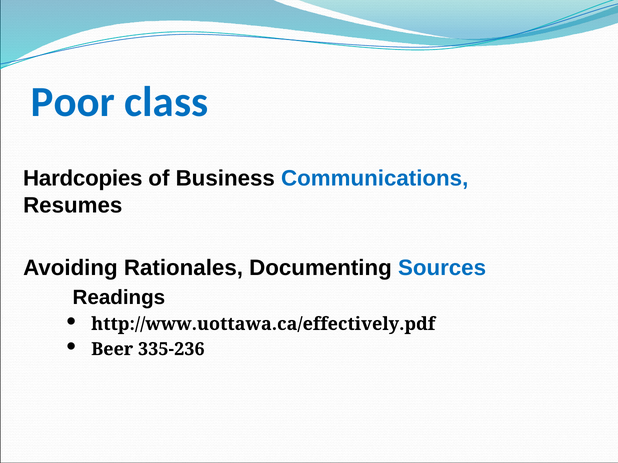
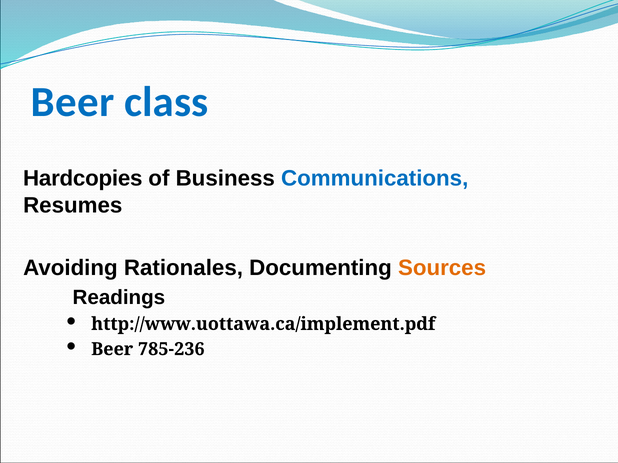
Poor: Poor -> Beer (73, 102)
Sources colour: blue -> orange (442, 268)
http://www.uottawa.ca/effectively.pdf: http://www.uottawa.ca/effectively.pdf -> http://www.uottawa.ca/implement.pdf (263, 324)
335-236: 335-236 -> 785-236 (171, 350)
